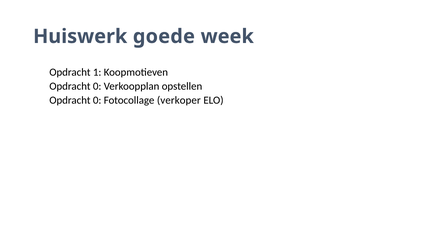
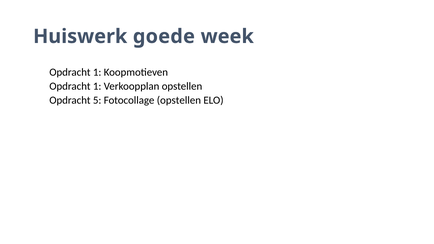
0: 0 -> 1 (97, 86)
0: 0 -> 5 (97, 100)
Fotocollage verkoper: verkoper -> opstellen (179, 100)
